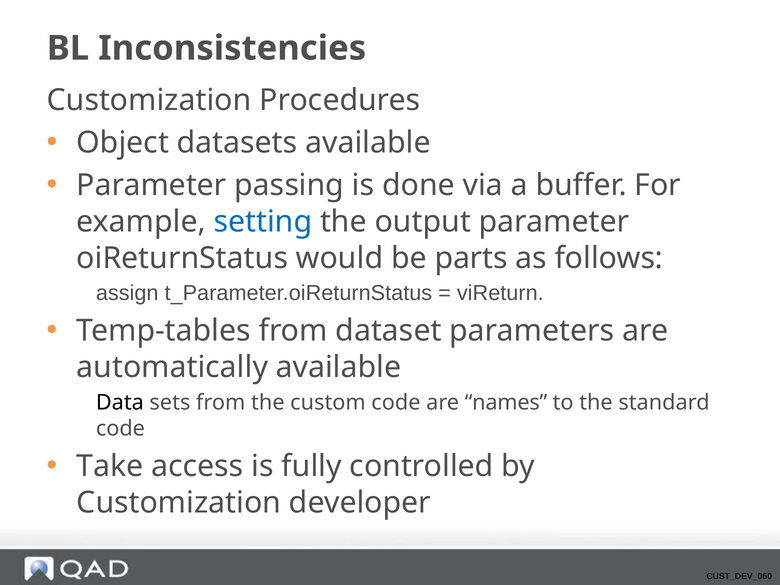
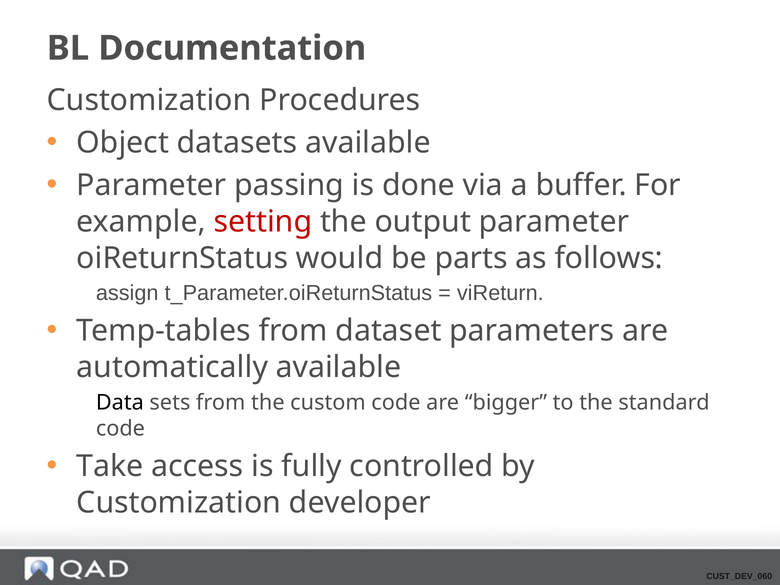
Inconsistencies: Inconsistencies -> Documentation (232, 48)
setting colour: blue -> red (263, 222)
names: names -> bigger (506, 402)
